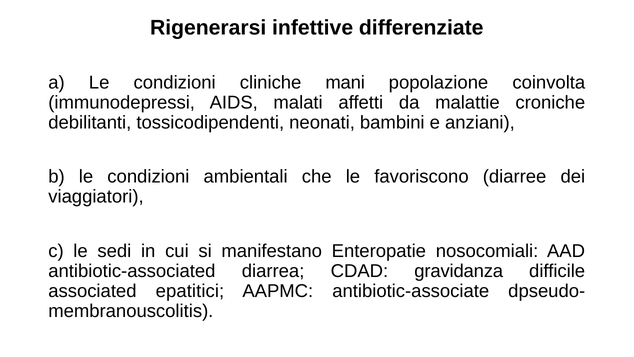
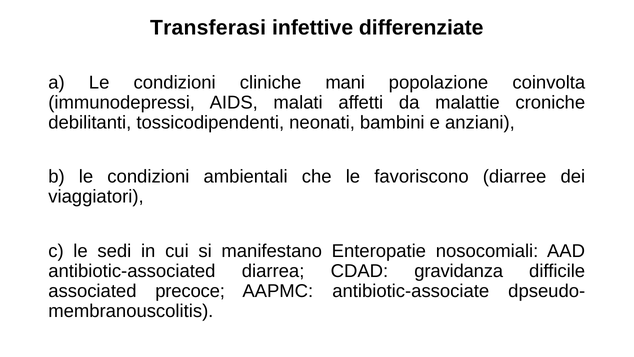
Rigenerarsi: Rigenerarsi -> Transferasi (208, 28)
epatitici: epatitici -> precoce (190, 291)
